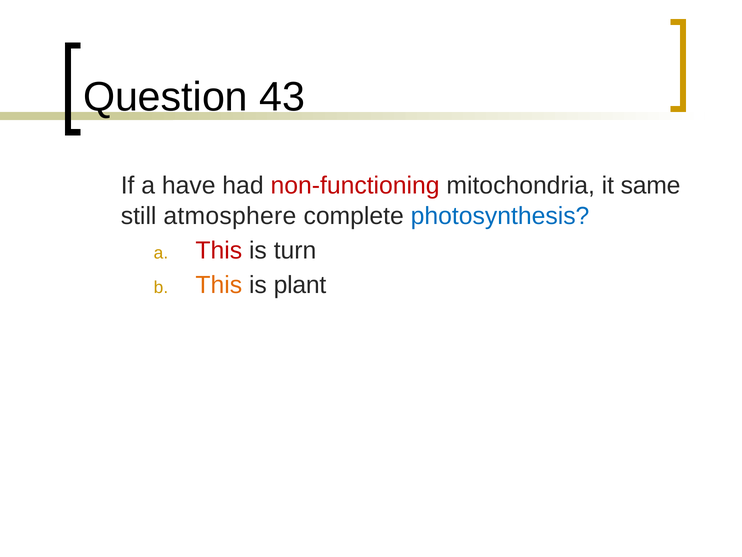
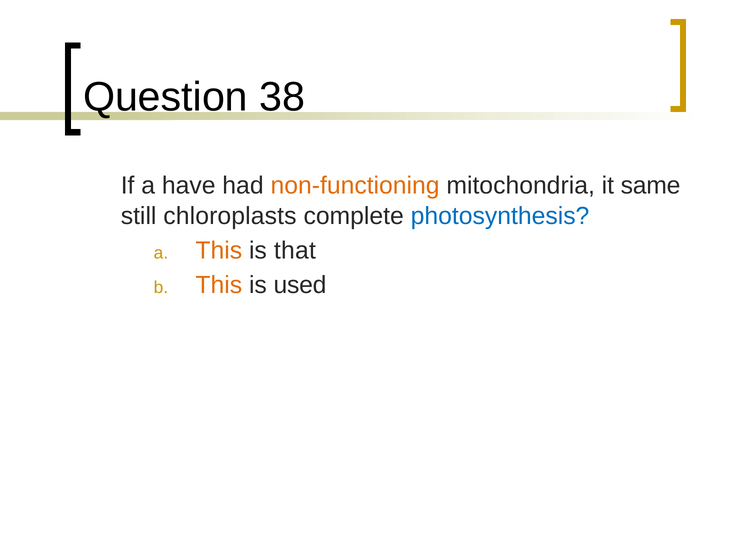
43: 43 -> 38 (282, 97)
non-functioning colour: red -> orange (355, 185)
atmosphere: atmosphere -> chloroplasts (230, 216)
This colour: red -> orange (219, 250)
turn: turn -> that (295, 250)
plant: plant -> used (300, 285)
